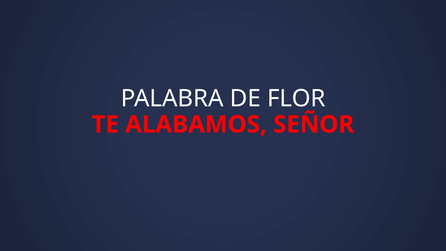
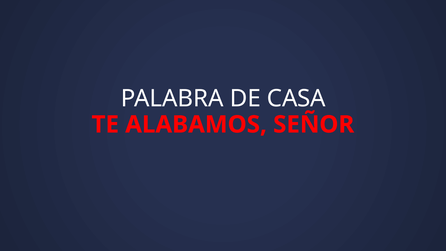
FLOR: FLOR -> CASA (296, 98)
